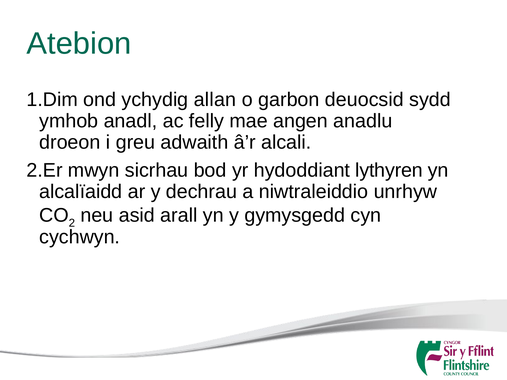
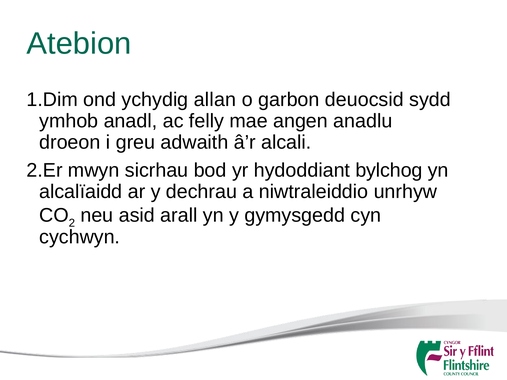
lythyren: lythyren -> bylchog (389, 171)
